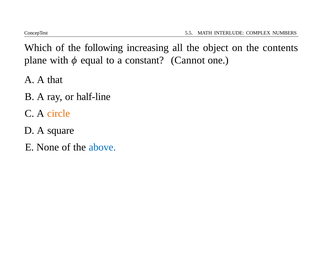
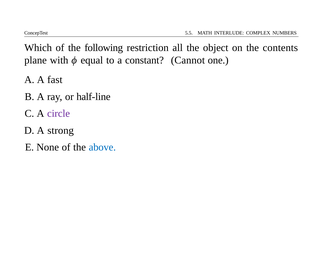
increasing: increasing -> restriction (148, 48)
that: that -> fast (55, 80)
circle colour: orange -> purple (59, 113)
square: square -> strong (61, 130)
